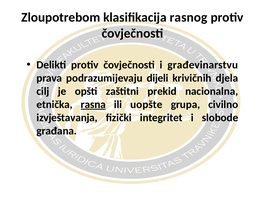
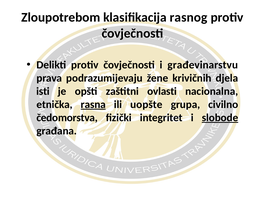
dijeli: dijeli -> žene (158, 78)
cilj: cilj -> isti (43, 92)
prekid: prekid -> ovlasti (162, 92)
izvještavanja: izvještavanja -> čedomorstva (67, 118)
slobode underline: none -> present (220, 118)
